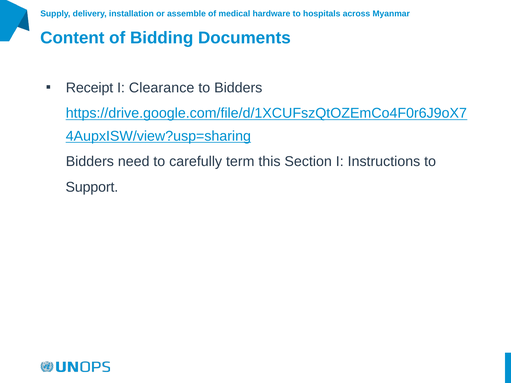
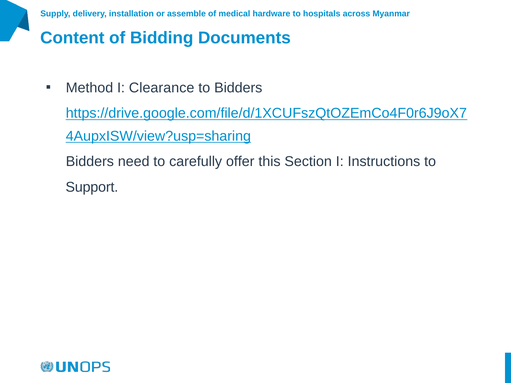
Receipt: Receipt -> Method (89, 88)
term: term -> offer (240, 162)
